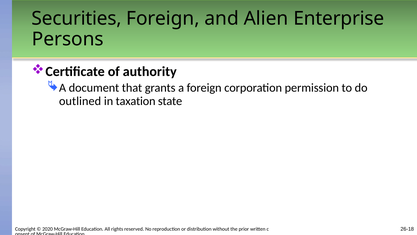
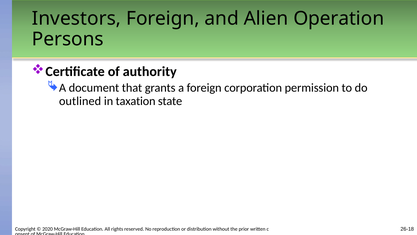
Securities: Securities -> Investors (76, 18)
Enterprise: Enterprise -> Operation (339, 18)
